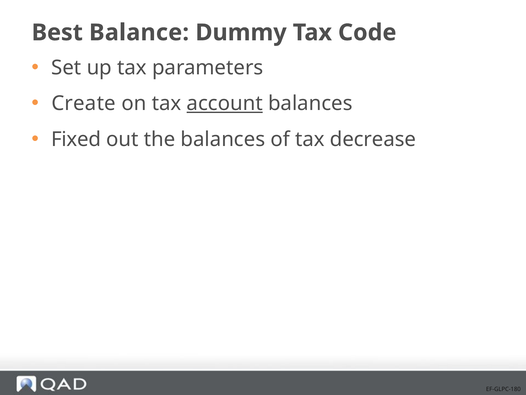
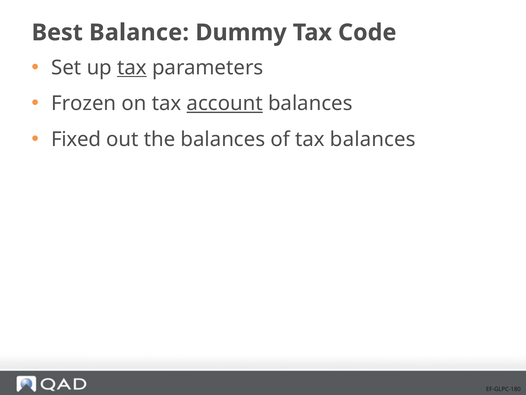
tax underline: none -> present (132, 68)
Create: Create -> Frozen (84, 103)
tax decrease: decrease -> balances (373, 139)
